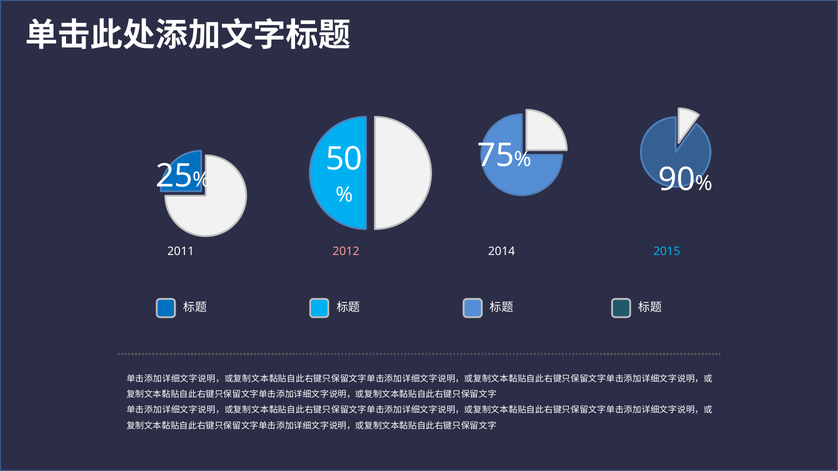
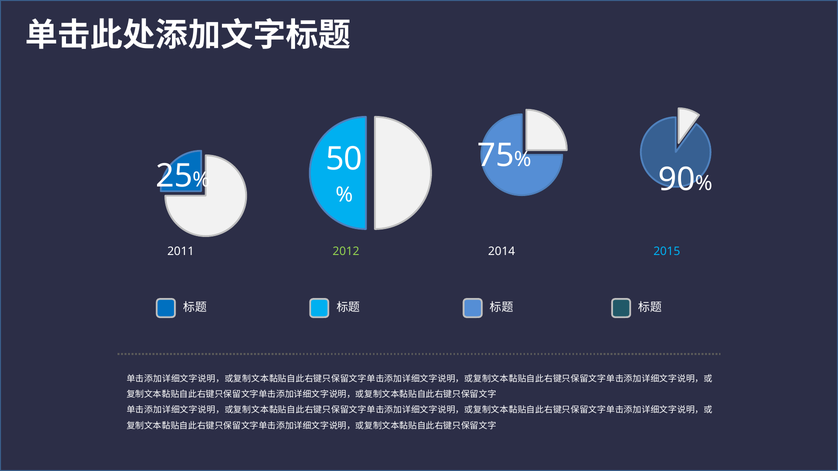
2012 colour: pink -> light green (346, 252)
